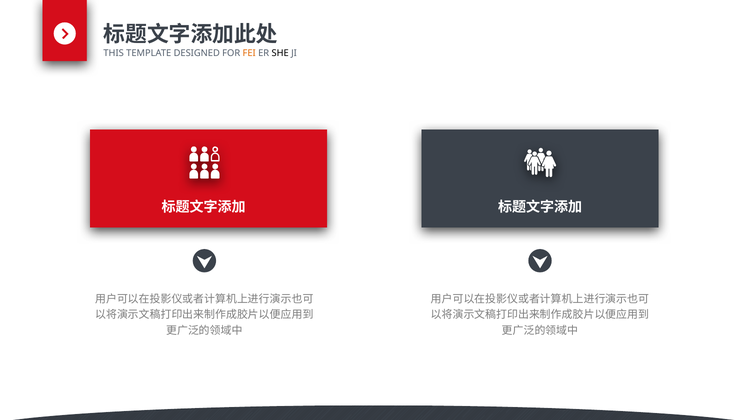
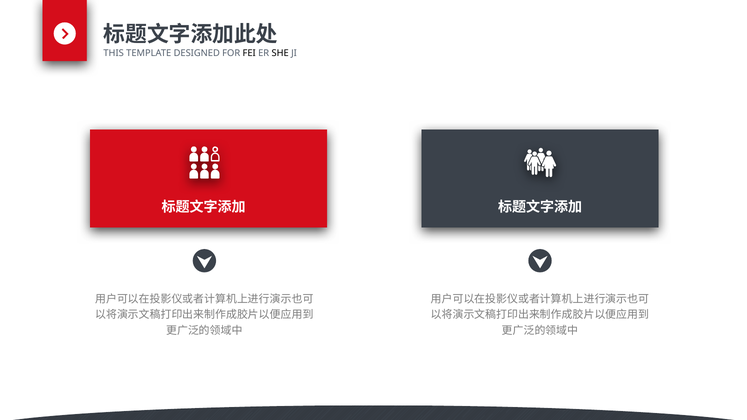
FEI colour: orange -> black (249, 53)
